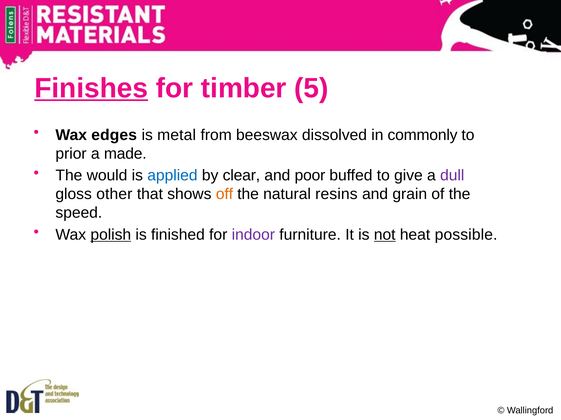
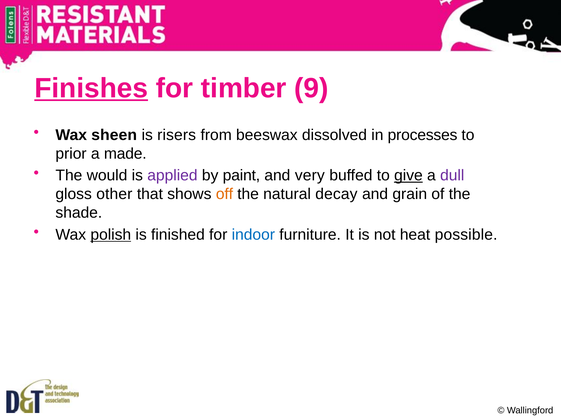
5: 5 -> 9 (311, 88)
edges: edges -> sheen (114, 135)
metal: metal -> risers (177, 135)
commonly: commonly -> processes (423, 135)
applied colour: blue -> purple (172, 176)
clear: clear -> paint (241, 176)
poor: poor -> very (310, 176)
give underline: none -> present (408, 176)
resins: resins -> decay (336, 195)
speed: speed -> shade (79, 213)
indoor colour: purple -> blue (253, 235)
not underline: present -> none (385, 235)
